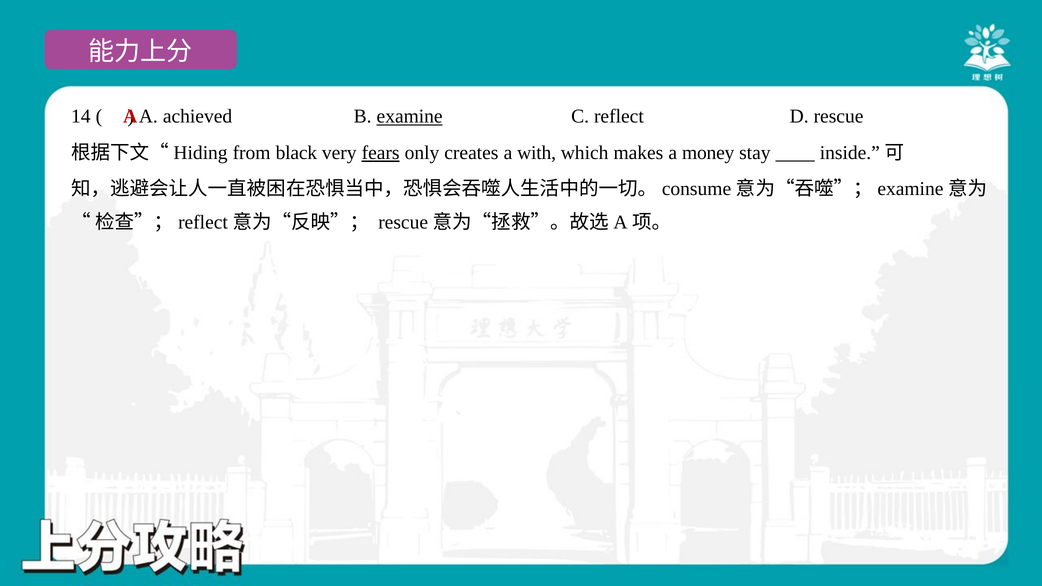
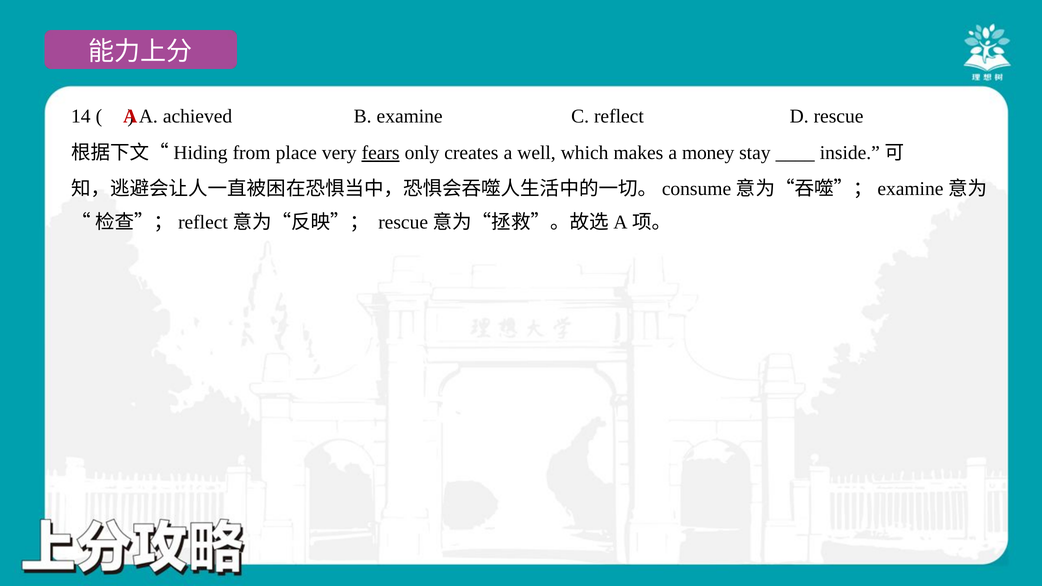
examine underline: present -> none (410, 117)
black: black -> place (296, 153)
with: with -> well (537, 153)
